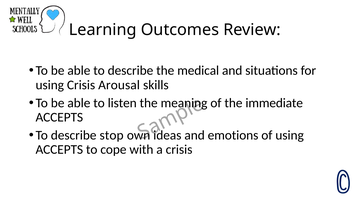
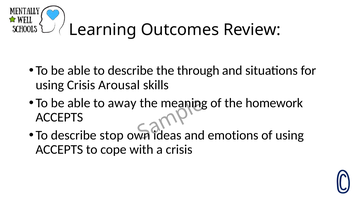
medical: medical -> through (198, 71)
listen: listen -> away (122, 103)
immediate: immediate -> homework (274, 103)
